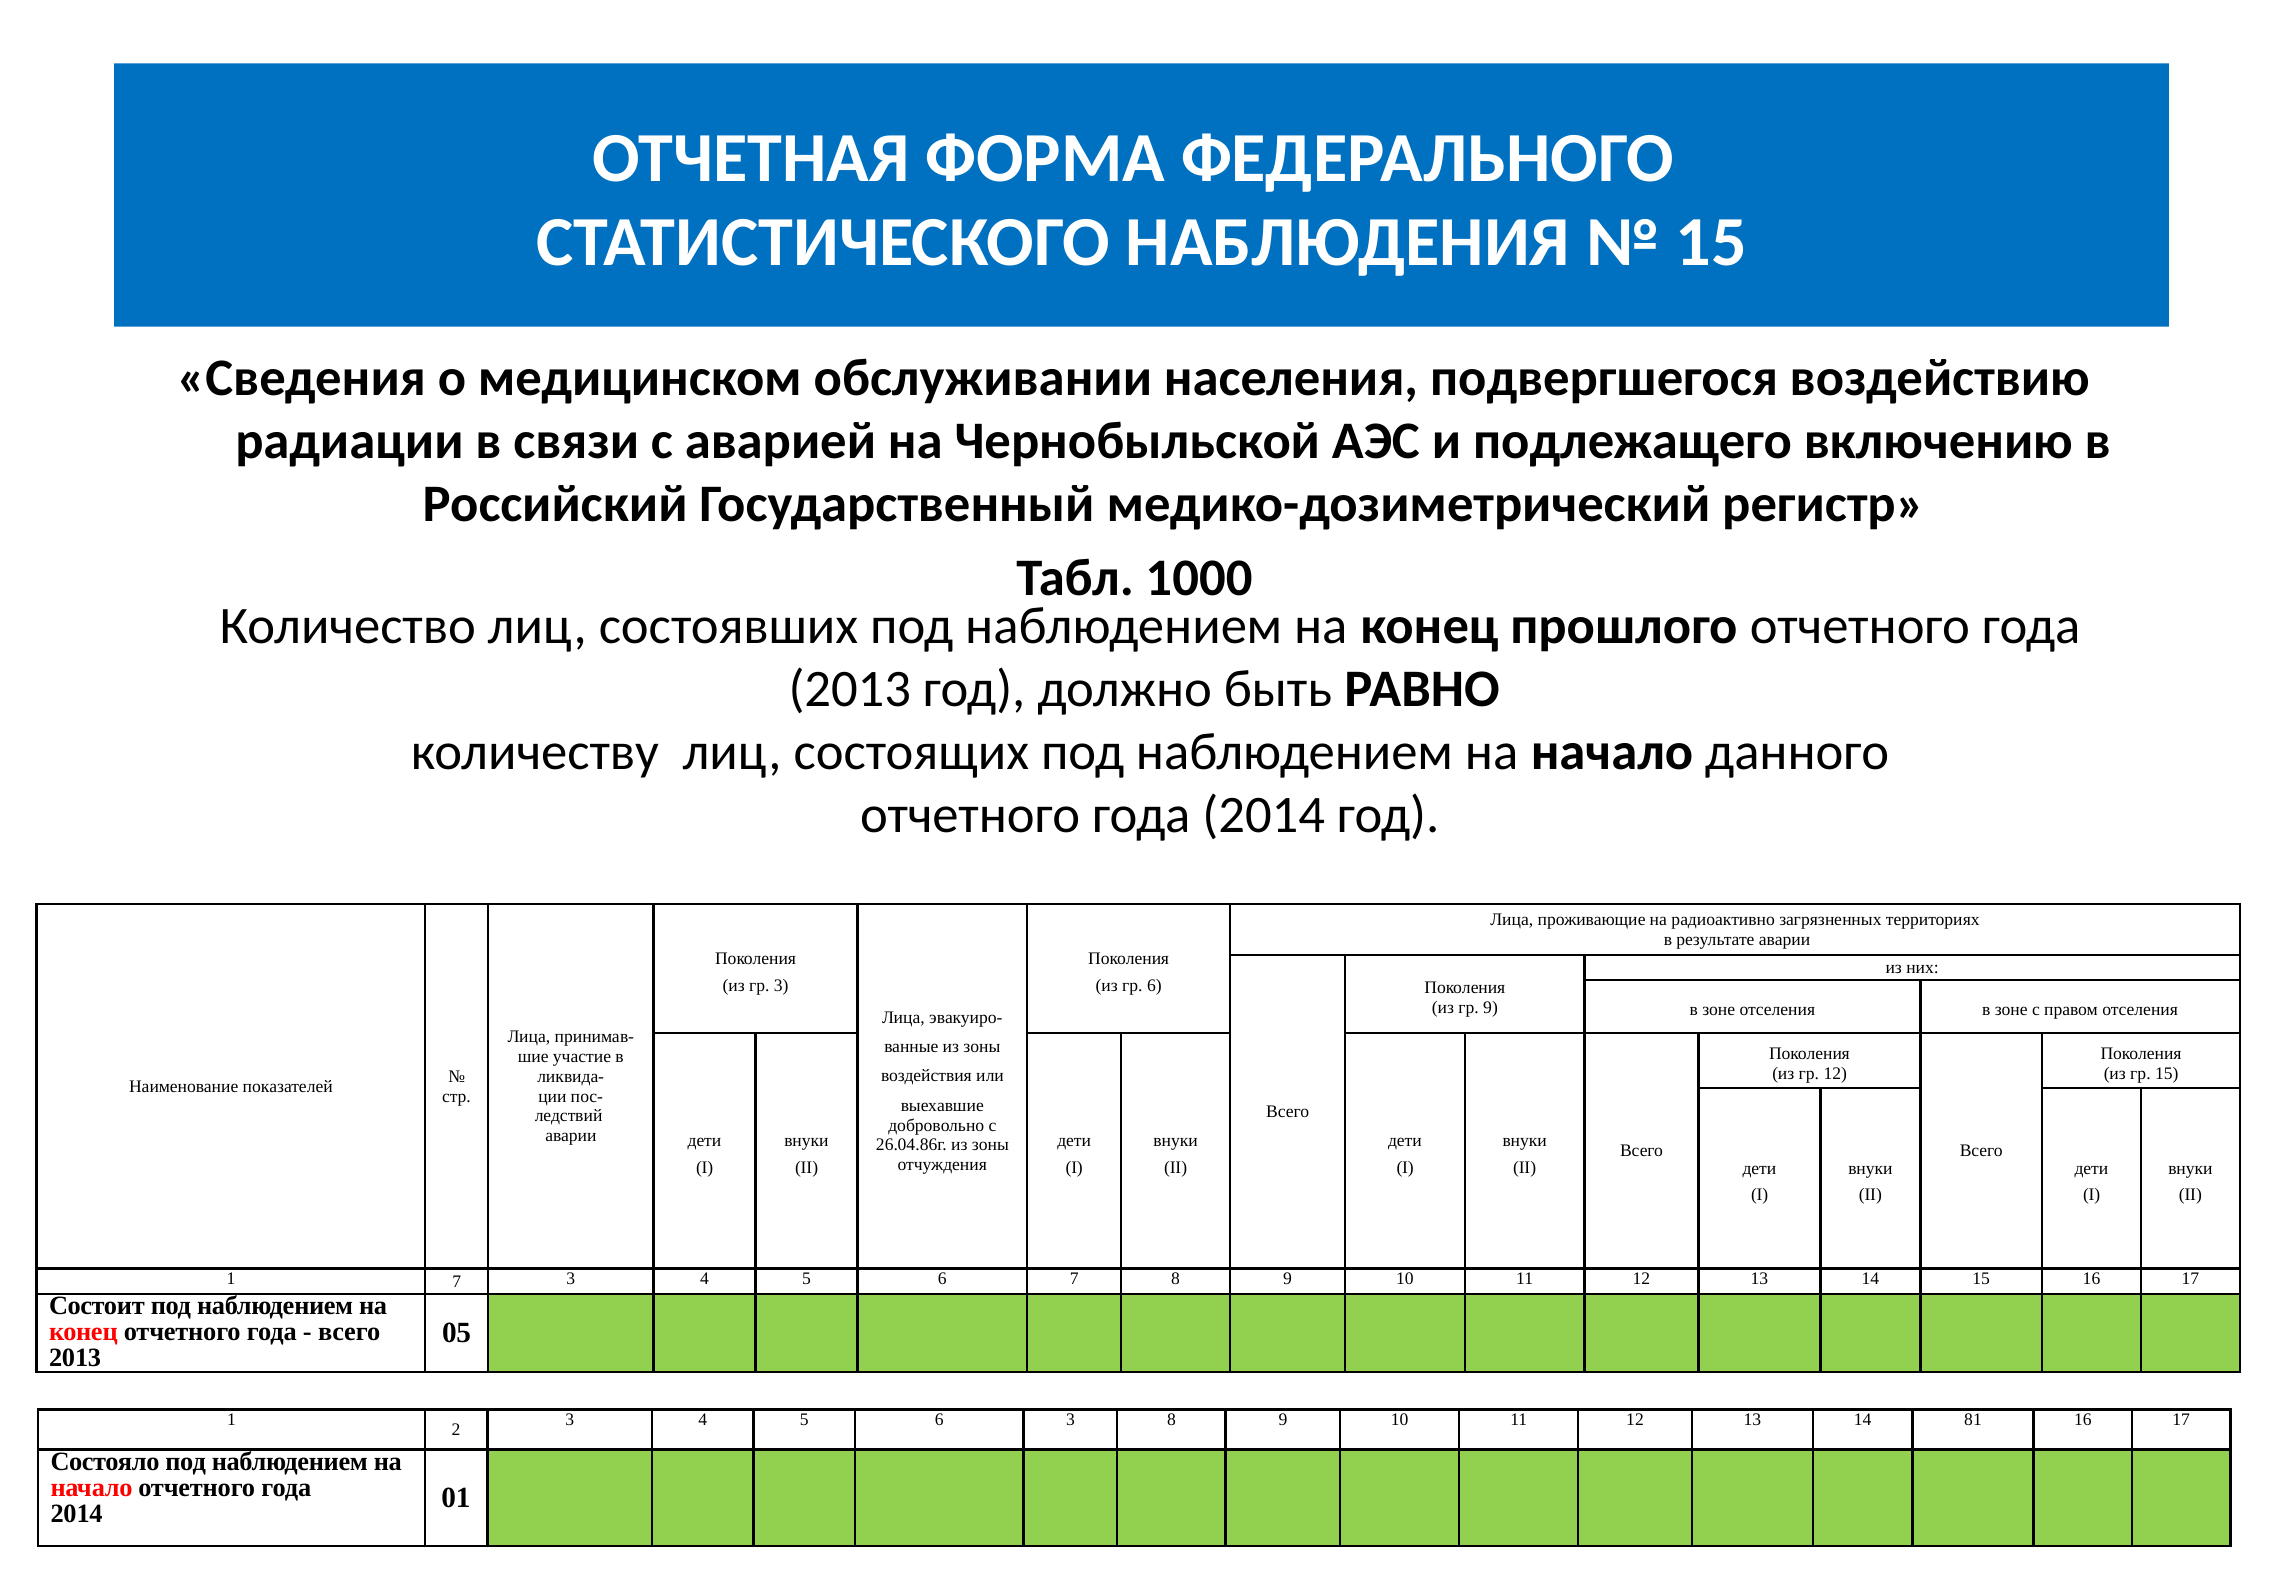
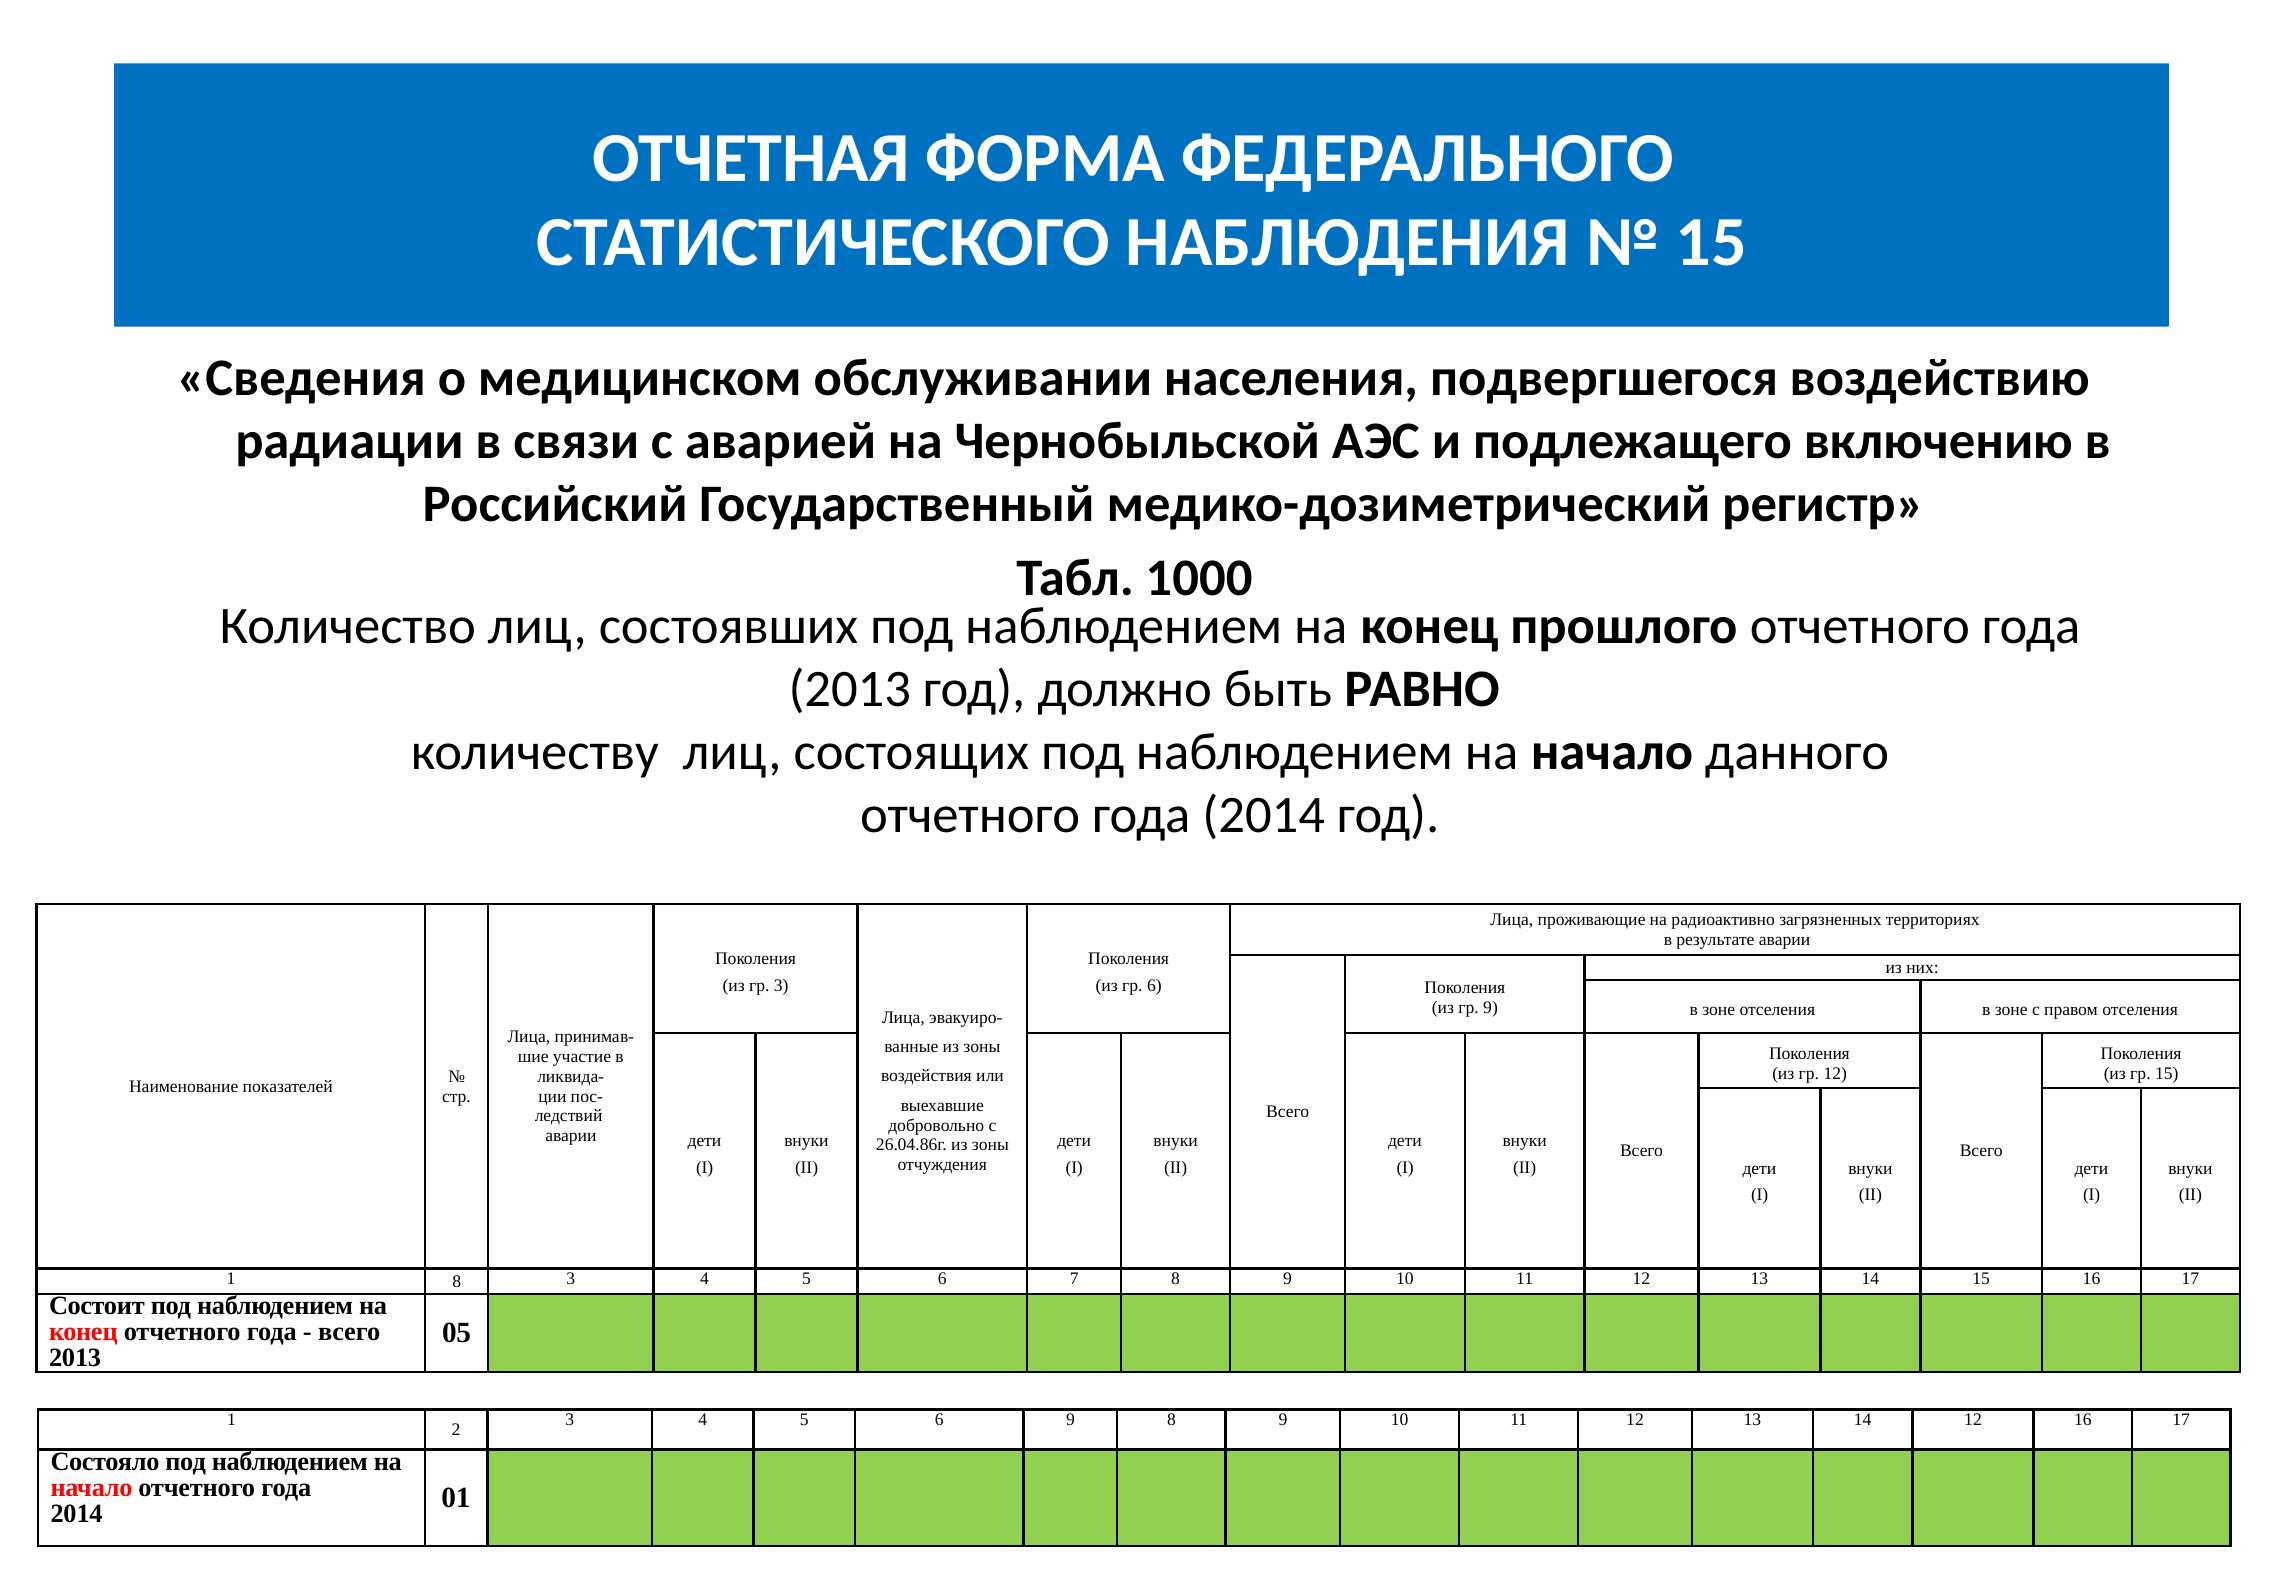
1 7: 7 -> 8 (457, 1281)
6 3: 3 -> 9 (1071, 1419)
14 81: 81 -> 12 (1973, 1419)
